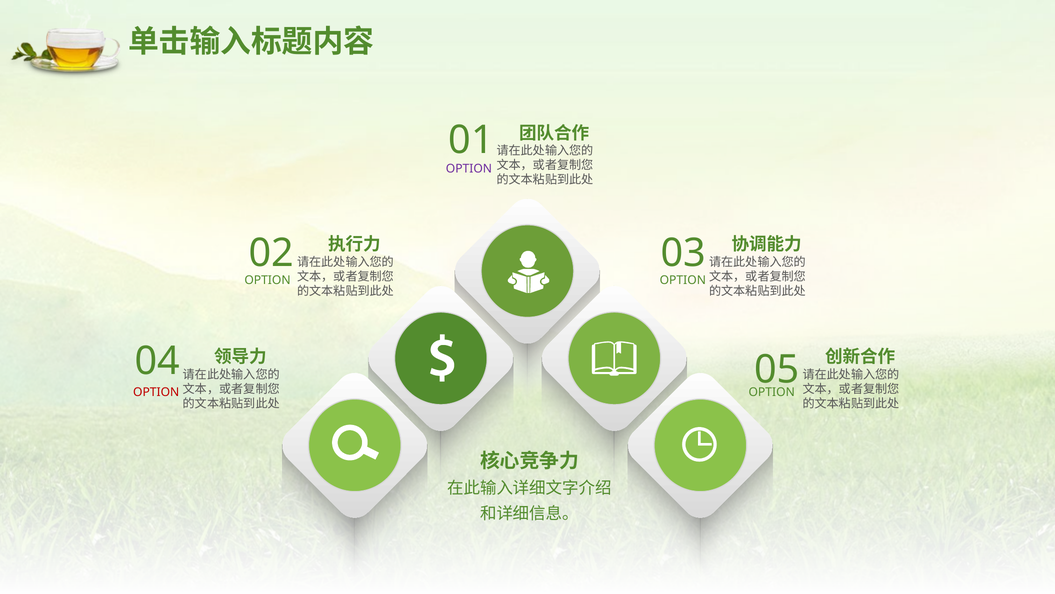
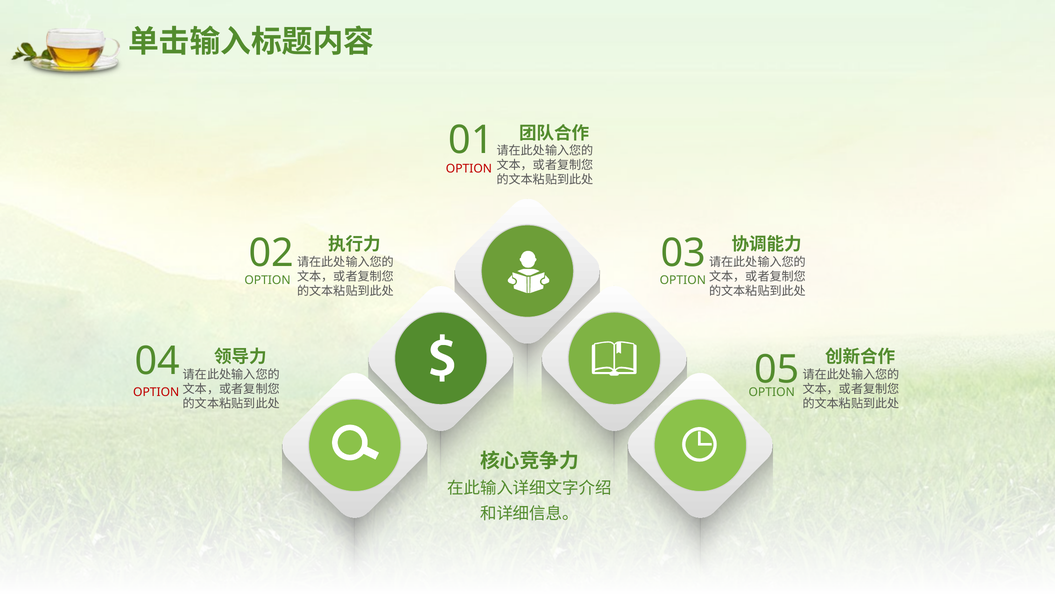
OPTION colour: purple -> red (469, 169)
